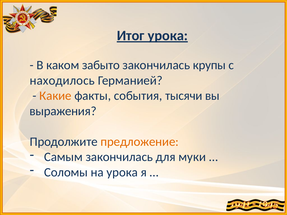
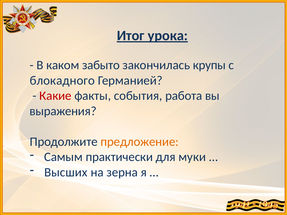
находилось: находилось -> блокадного (62, 81)
Какие colour: orange -> red (55, 96)
тысячи: тысячи -> работа (184, 96)
Самым закончилась: закончилась -> практически (119, 157)
Соломы: Соломы -> Высших (66, 172)
на урока: урока -> зерна (122, 172)
